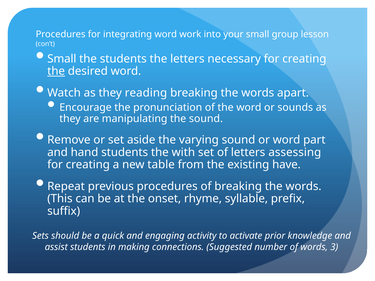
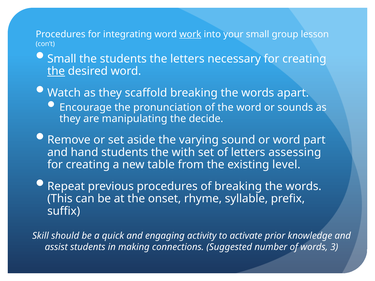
work underline: none -> present (190, 34)
reading: reading -> scaffold (146, 93)
the sound: sound -> decide (206, 119)
have: have -> level (286, 165)
Sets: Sets -> Skill (41, 236)
